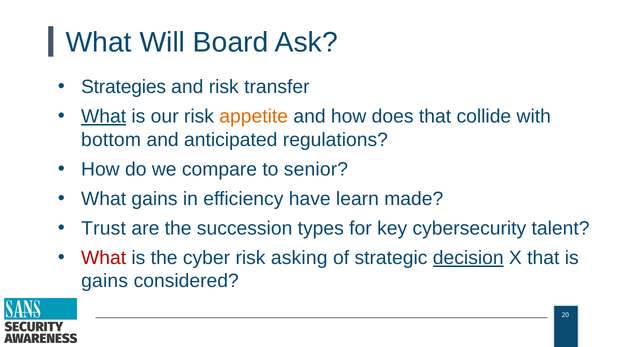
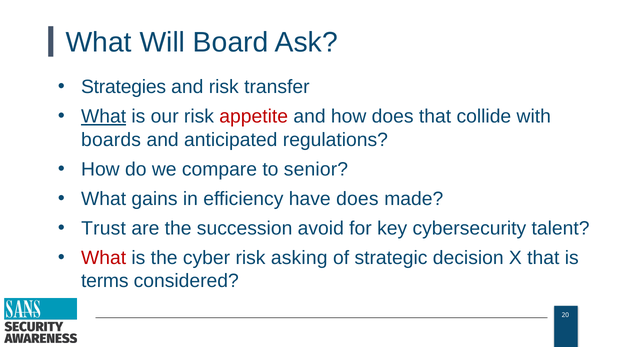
appetite colour: orange -> red (254, 117)
bottom: bottom -> boards (111, 140)
have learn: learn -> does (357, 199)
types: types -> avoid (321, 229)
decision underline: present -> none (468, 258)
gains: gains -> terms (105, 282)
